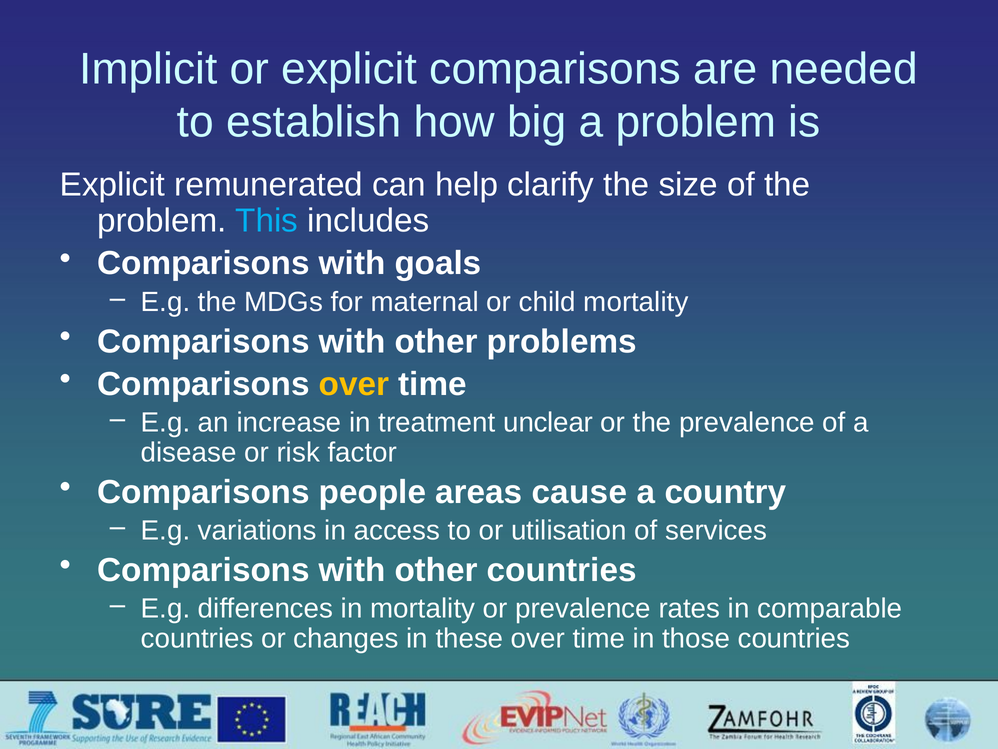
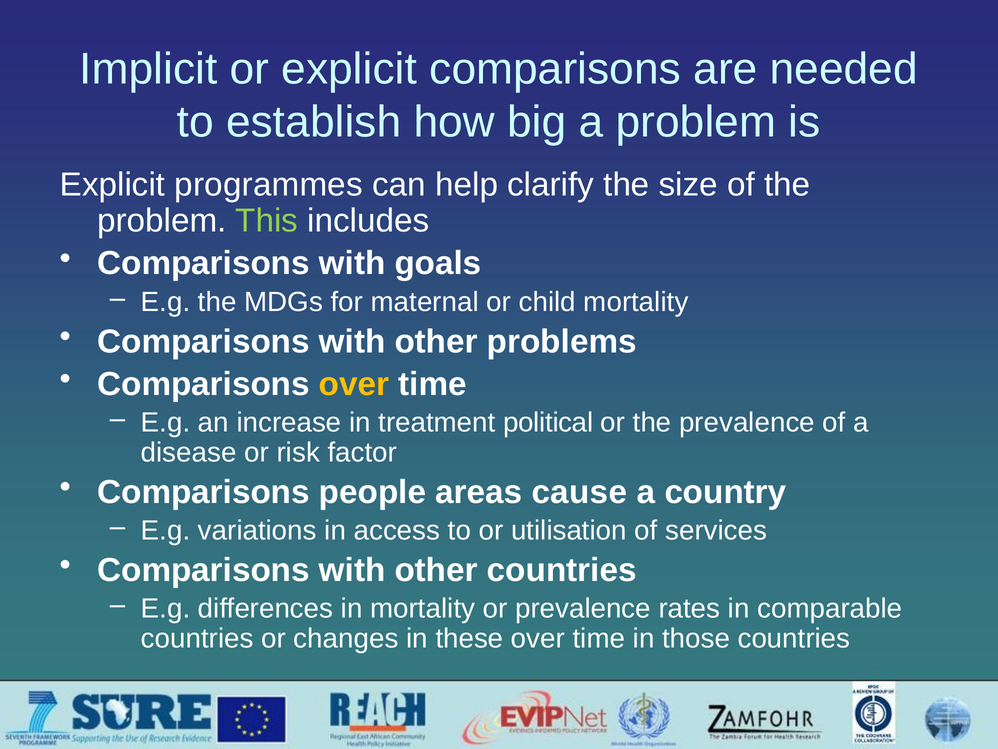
remunerated: remunerated -> programmes (269, 185)
This colour: light blue -> light green (267, 221)
unclear: unclear -> political (548, 422)
